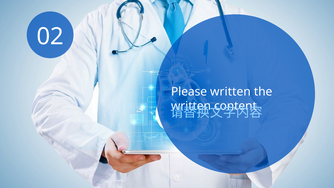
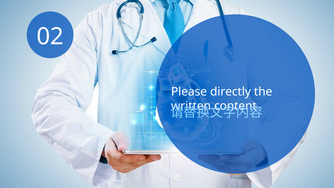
Please written: written -> directly (230, 92)
